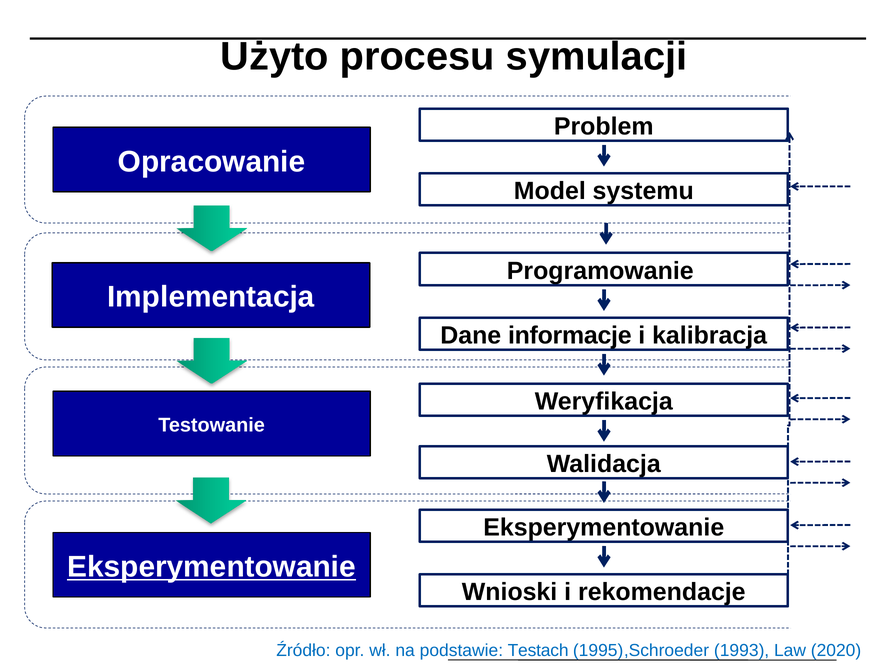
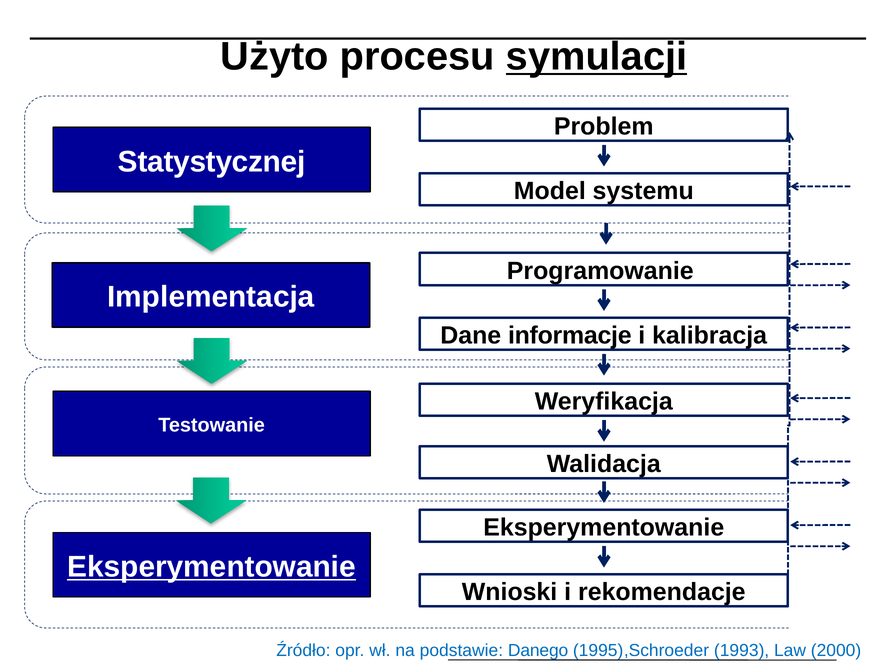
symulacji underline: none -> present (597, 57)
Opracowanie: Opracowanie -> Statystycznej (212, 162)
Testach: Testach -> Danego (538, 651)
2020: 2020 -> 2000 (836, 651)
